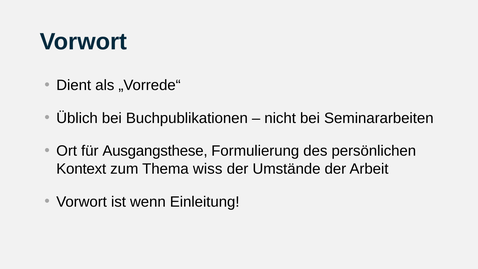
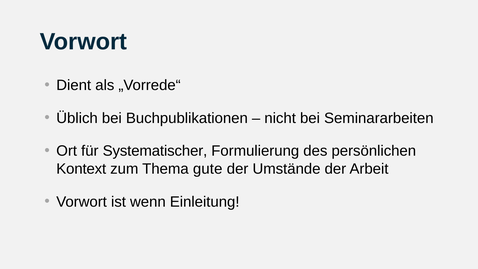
Ausgangsthese: Ausgangsthese -> Systematischer (155, 151)
wiss: wiss -> gute (208, 169)
